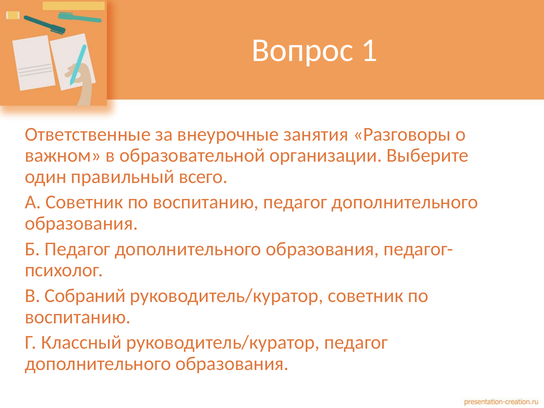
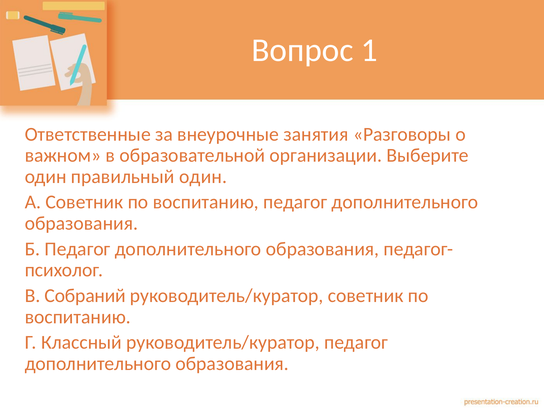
правильный всего: всего -> один (203, 177)
